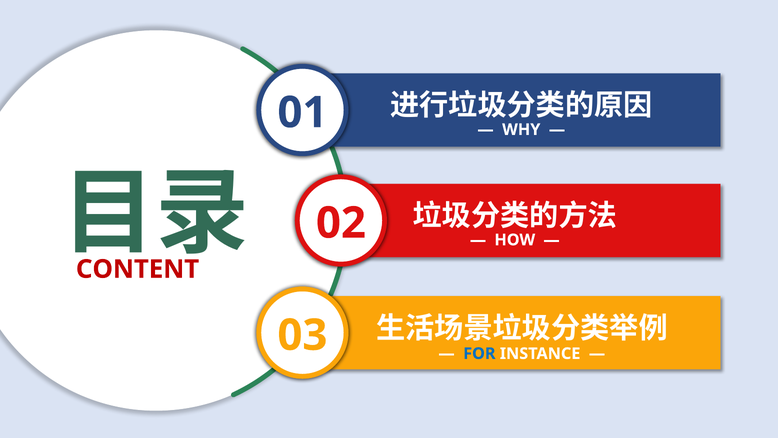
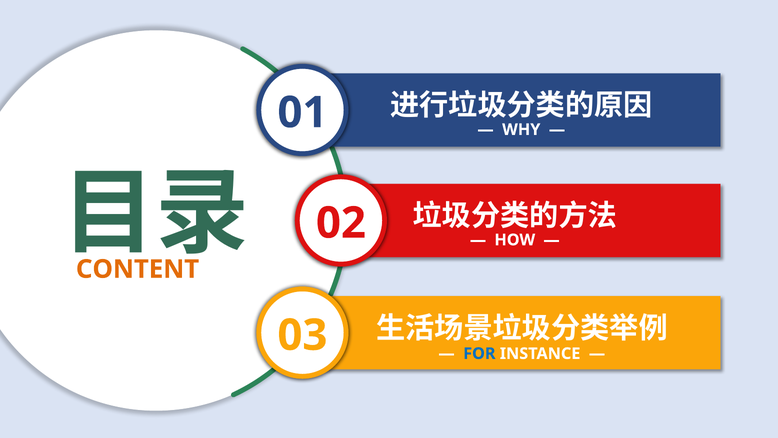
CONTENT colour: red -> orange (138, 269)
